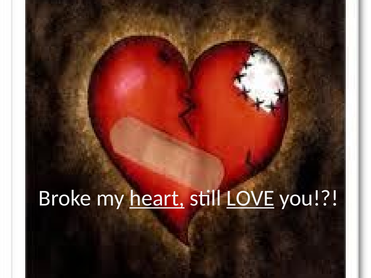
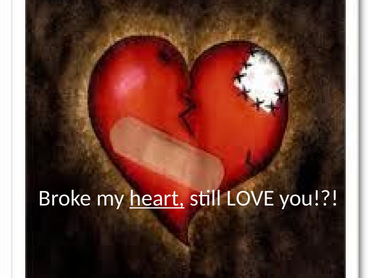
LOVE underline: present -> none (250, 198)
